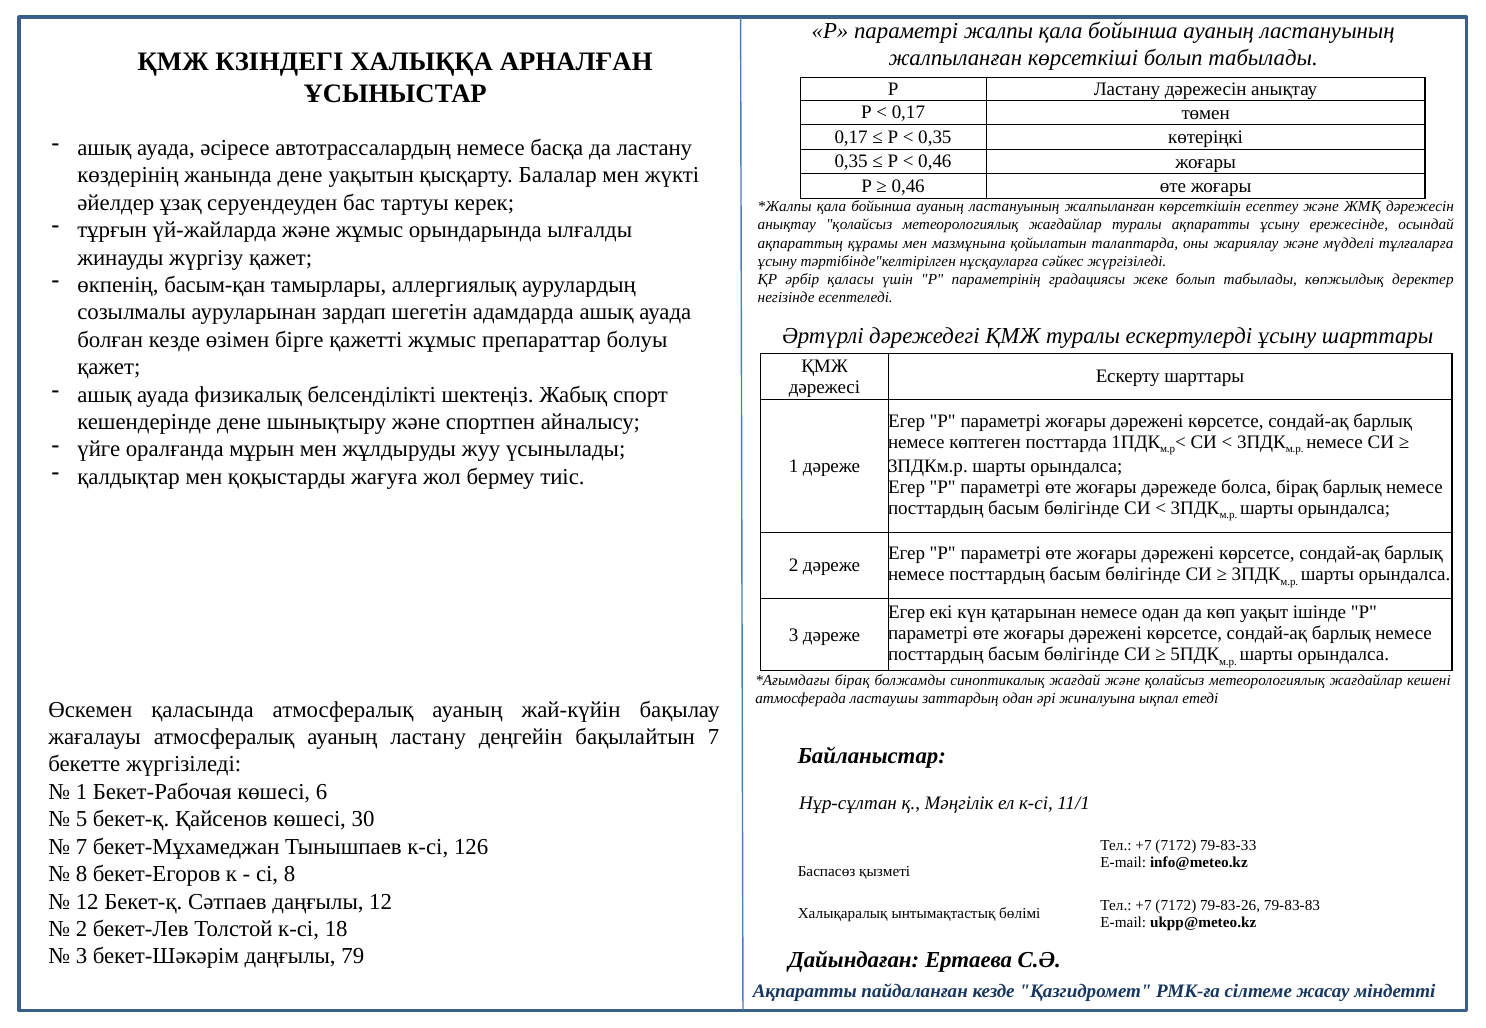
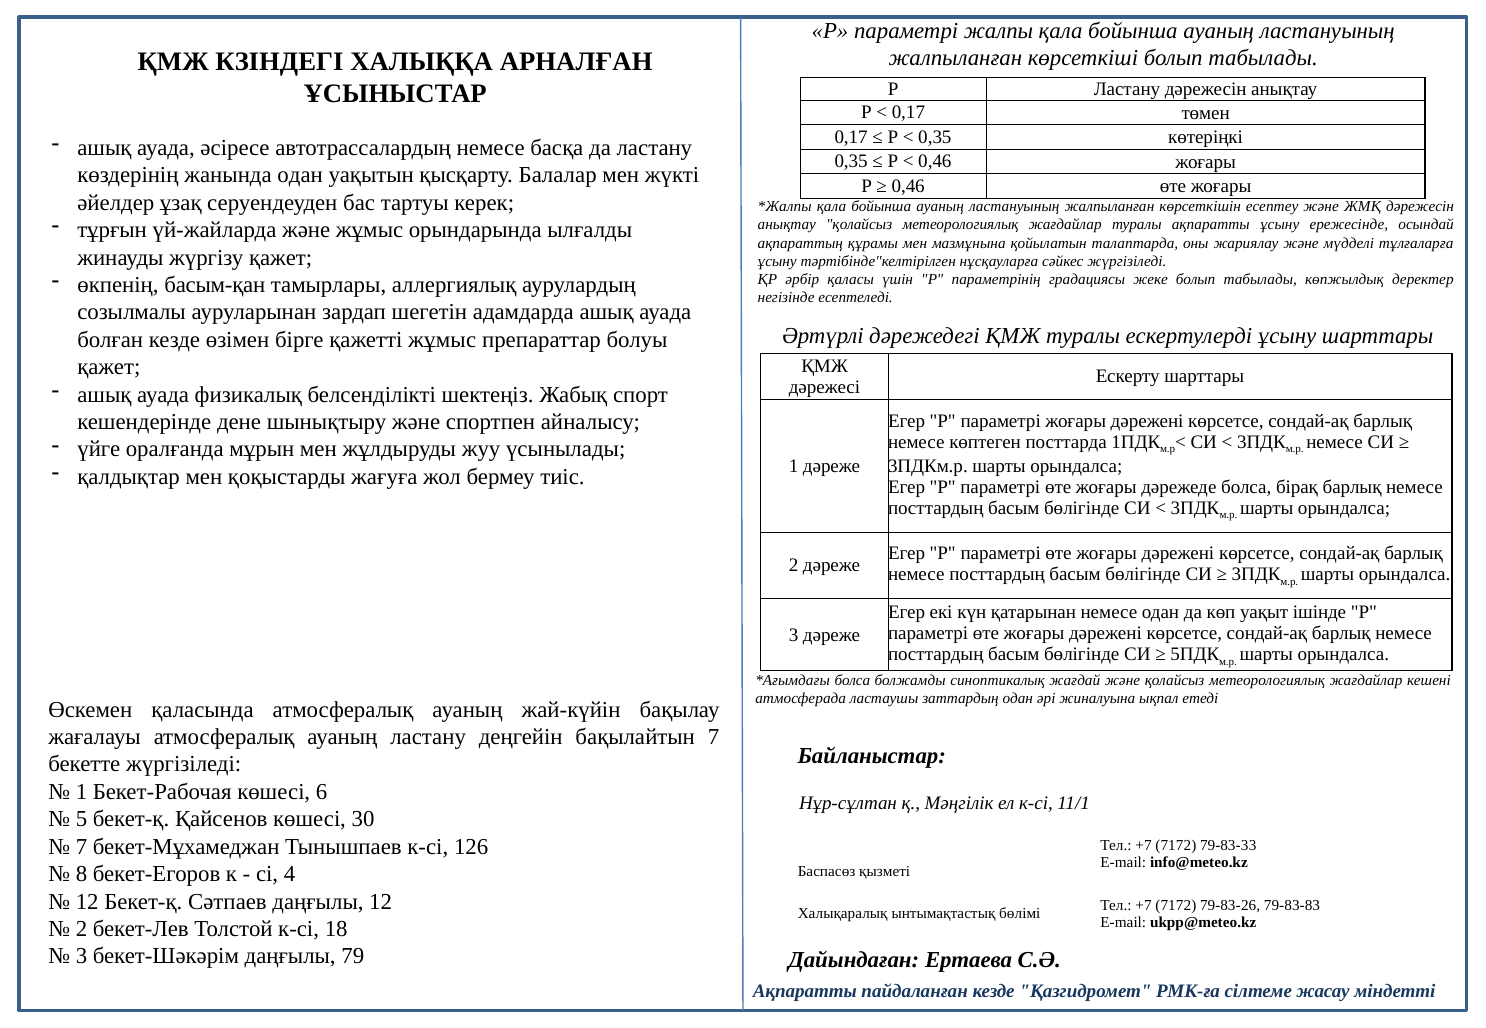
жанында дене: дене -> одан (300, 175)
бірақ: бірақ -> болса (852, 681)
сі 8: 8 -> 4 (290, 875)
